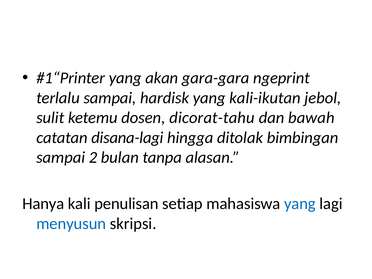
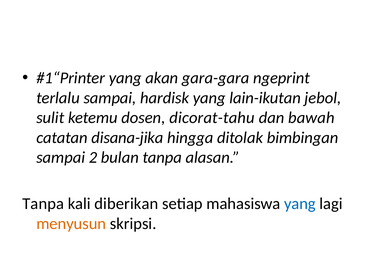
kali-ikutan: kali-ikutan -> lain-ikutan (265, 98)
disana-lagi: disana-lagi -> disana-jika (127, 138)
Hanya: Hanya -> Tanpa (43, 204)
penulisan: penulisan -> diberikan (126, 204)
menyusun colour: blue -> orange (71, 224)
